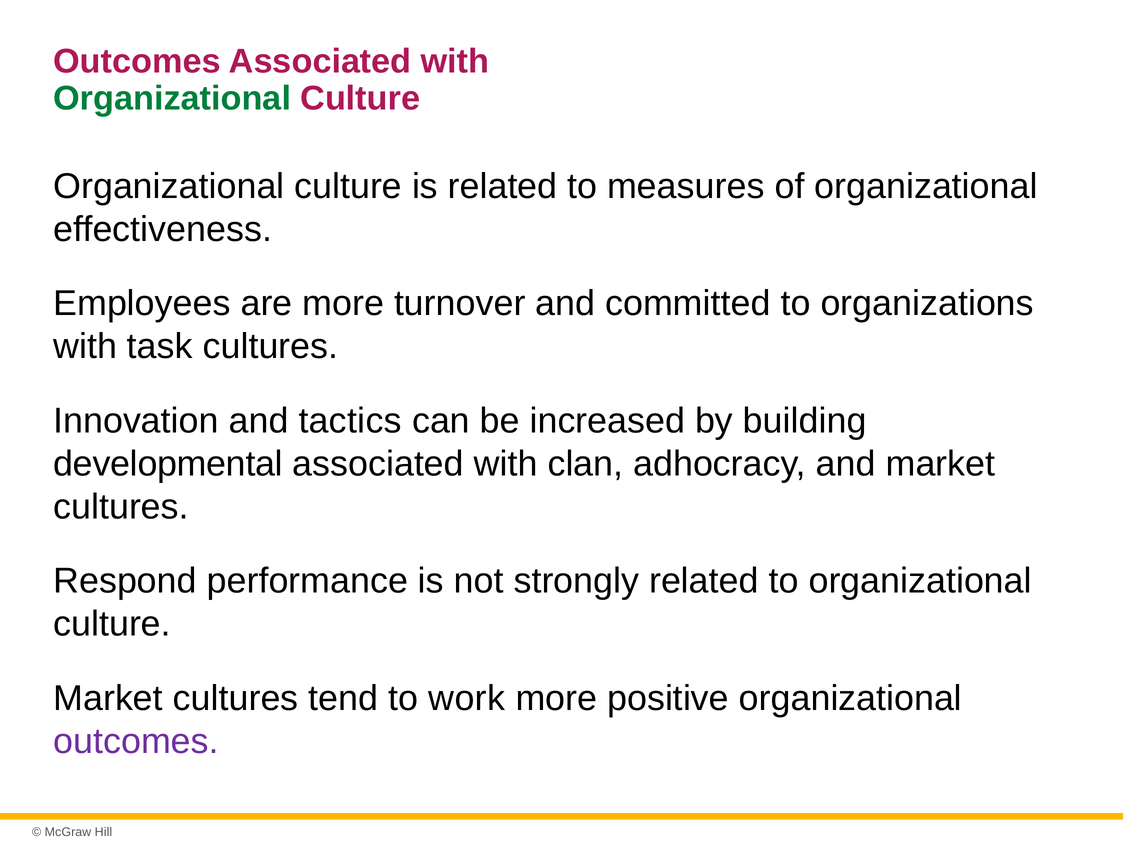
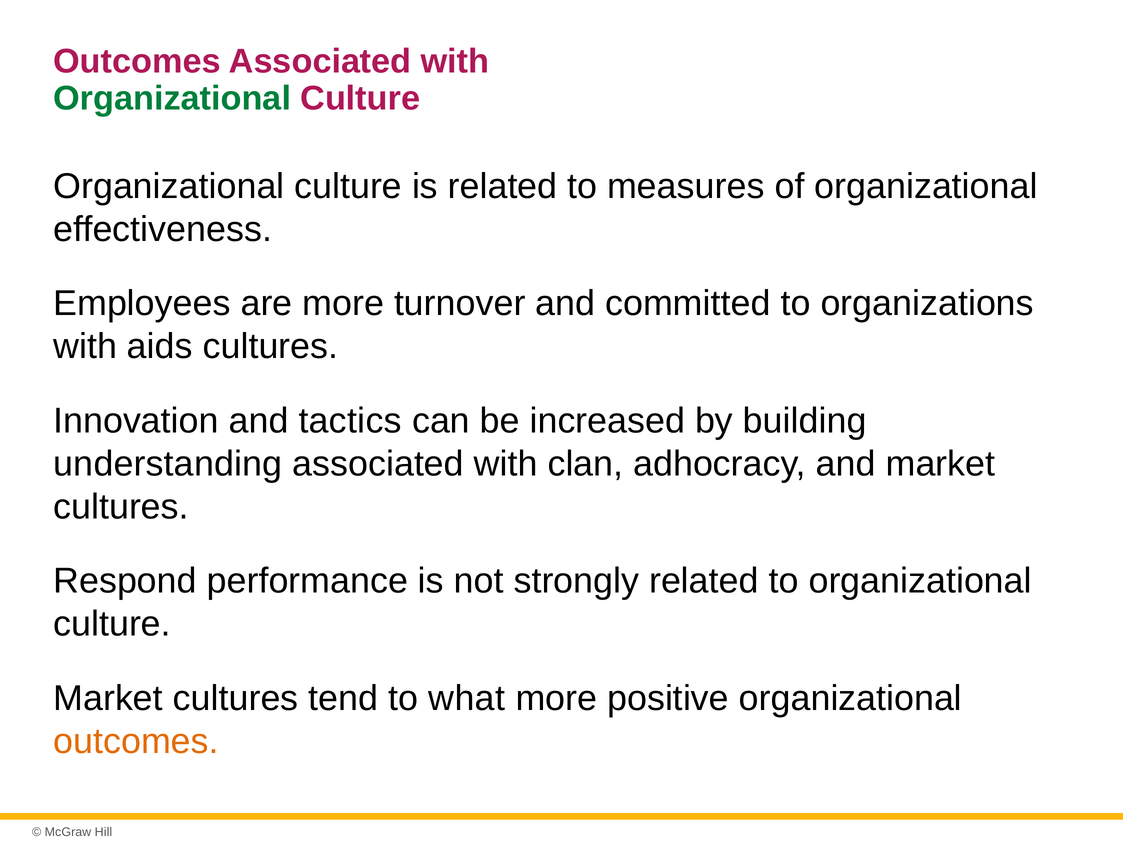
task: task -> aids (160, 347)
developmental: developmental -> understanding (168, 464)
work: work -> what (467, 698)
outcomes colour: purple -> orange (136, 741)
